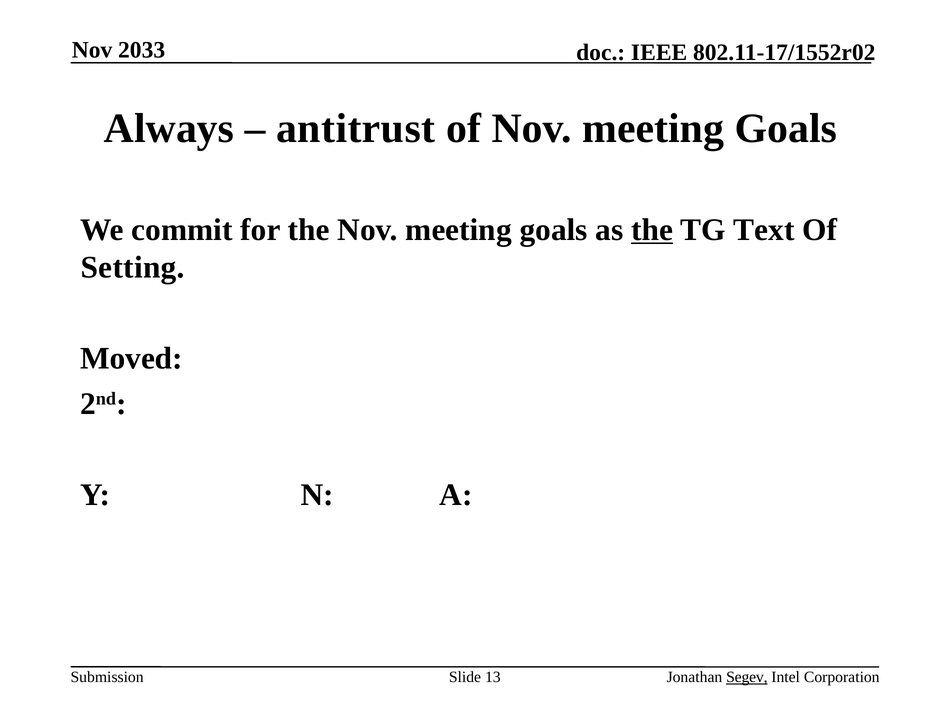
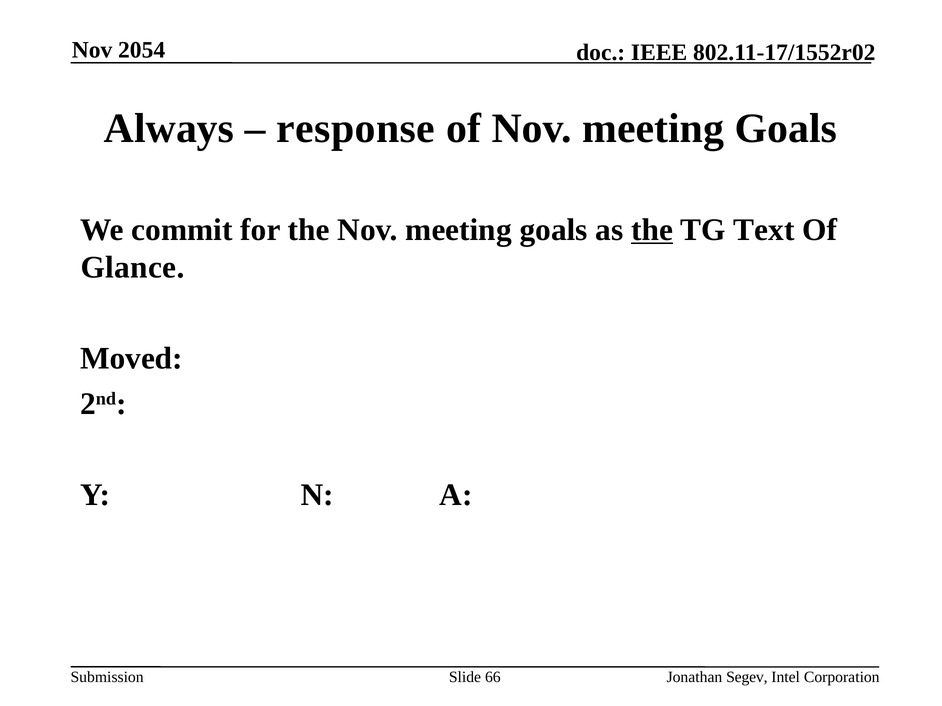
2033: 2033 -> 2054 (142, 50)
antitrust: antitrust -> response (356, 128)
Setting: Setting -> Glance (133, 268)
13: 13 -> 66 (493, 678)
Segev underline: present -> none (747, 678)
